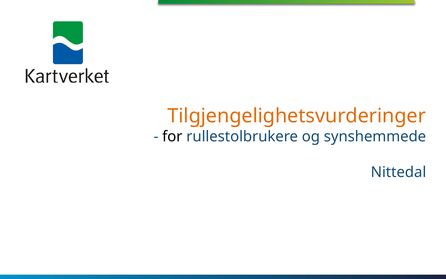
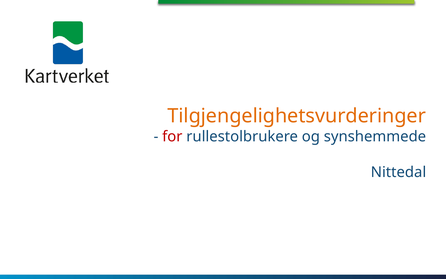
for colour: black -> red (172, 136)
